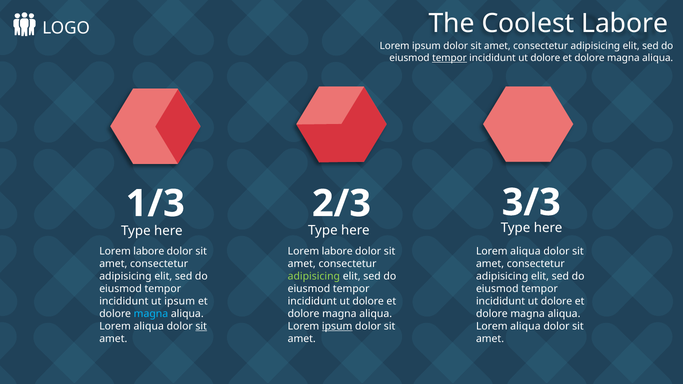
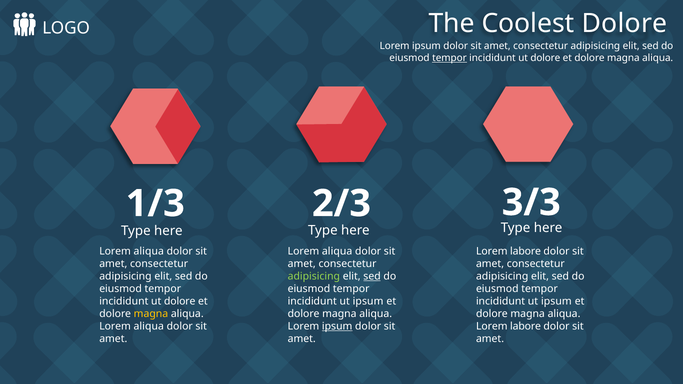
Coolest Labore: Labore -> Dolore (625, 24)
labore: labore -> aliqua (149, 251)
labore: labore -> aliqua (337, 251)
aliqua: aliqua -> labore (526, 251)
sed underline: none -> present (372, 276)
ipsum: ipsum -> dolore (180, 302)
dolore: dolore -> ipsum (368, 302)
dolore: dolore -> ipsum (556, 302)
magna colour: light blue -> yellow (151, 314)
sit underline: present -> none (201, 327)
aliqua: aliqua -> labore (526, 327)
